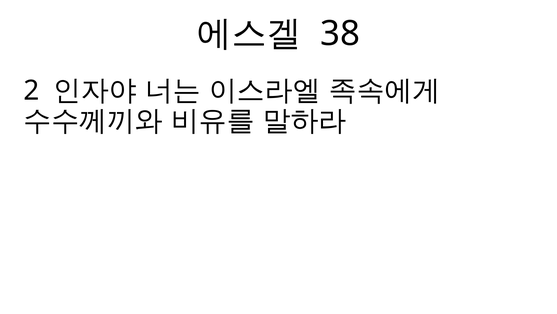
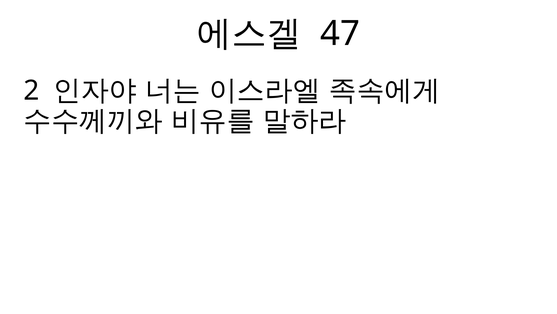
38: 38 -> 47 (340, 34)
